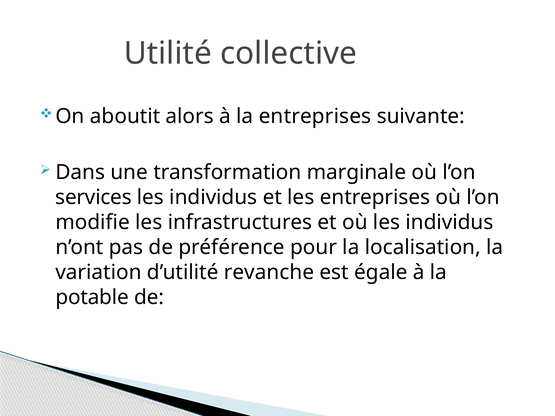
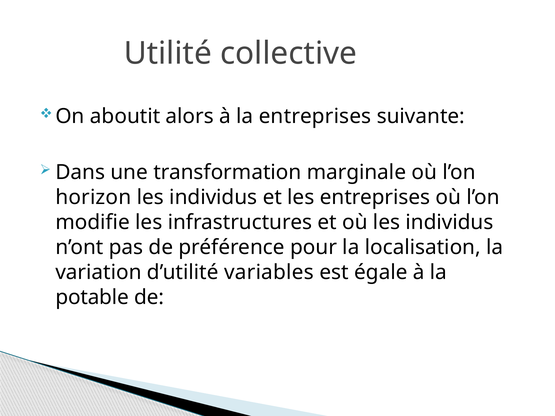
services: services -> horizon (93, 198)
revanche: revanche -> variables (269, 273)
